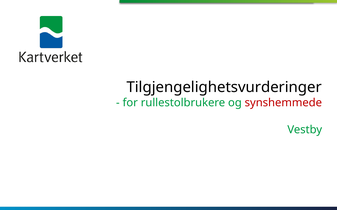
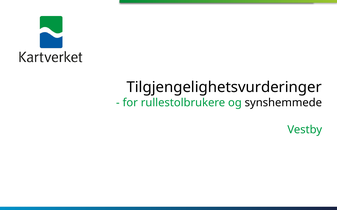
synshemmede colour: red -> black (283, 103)
